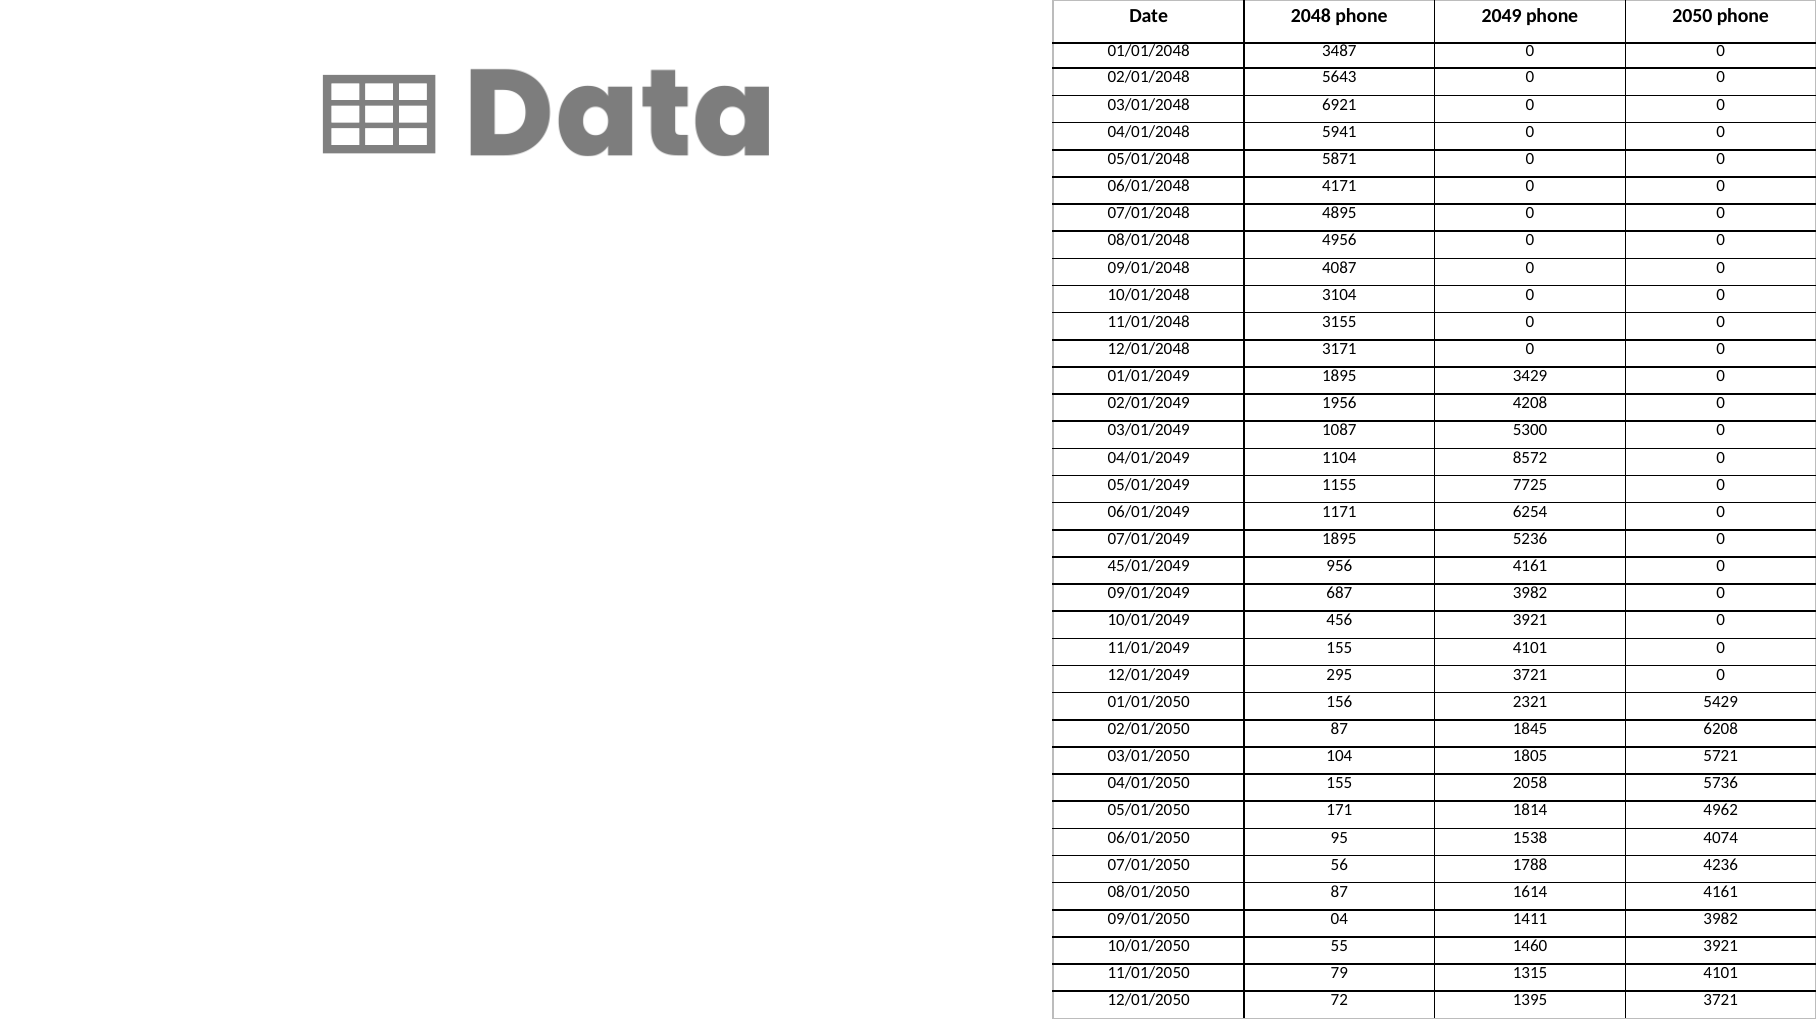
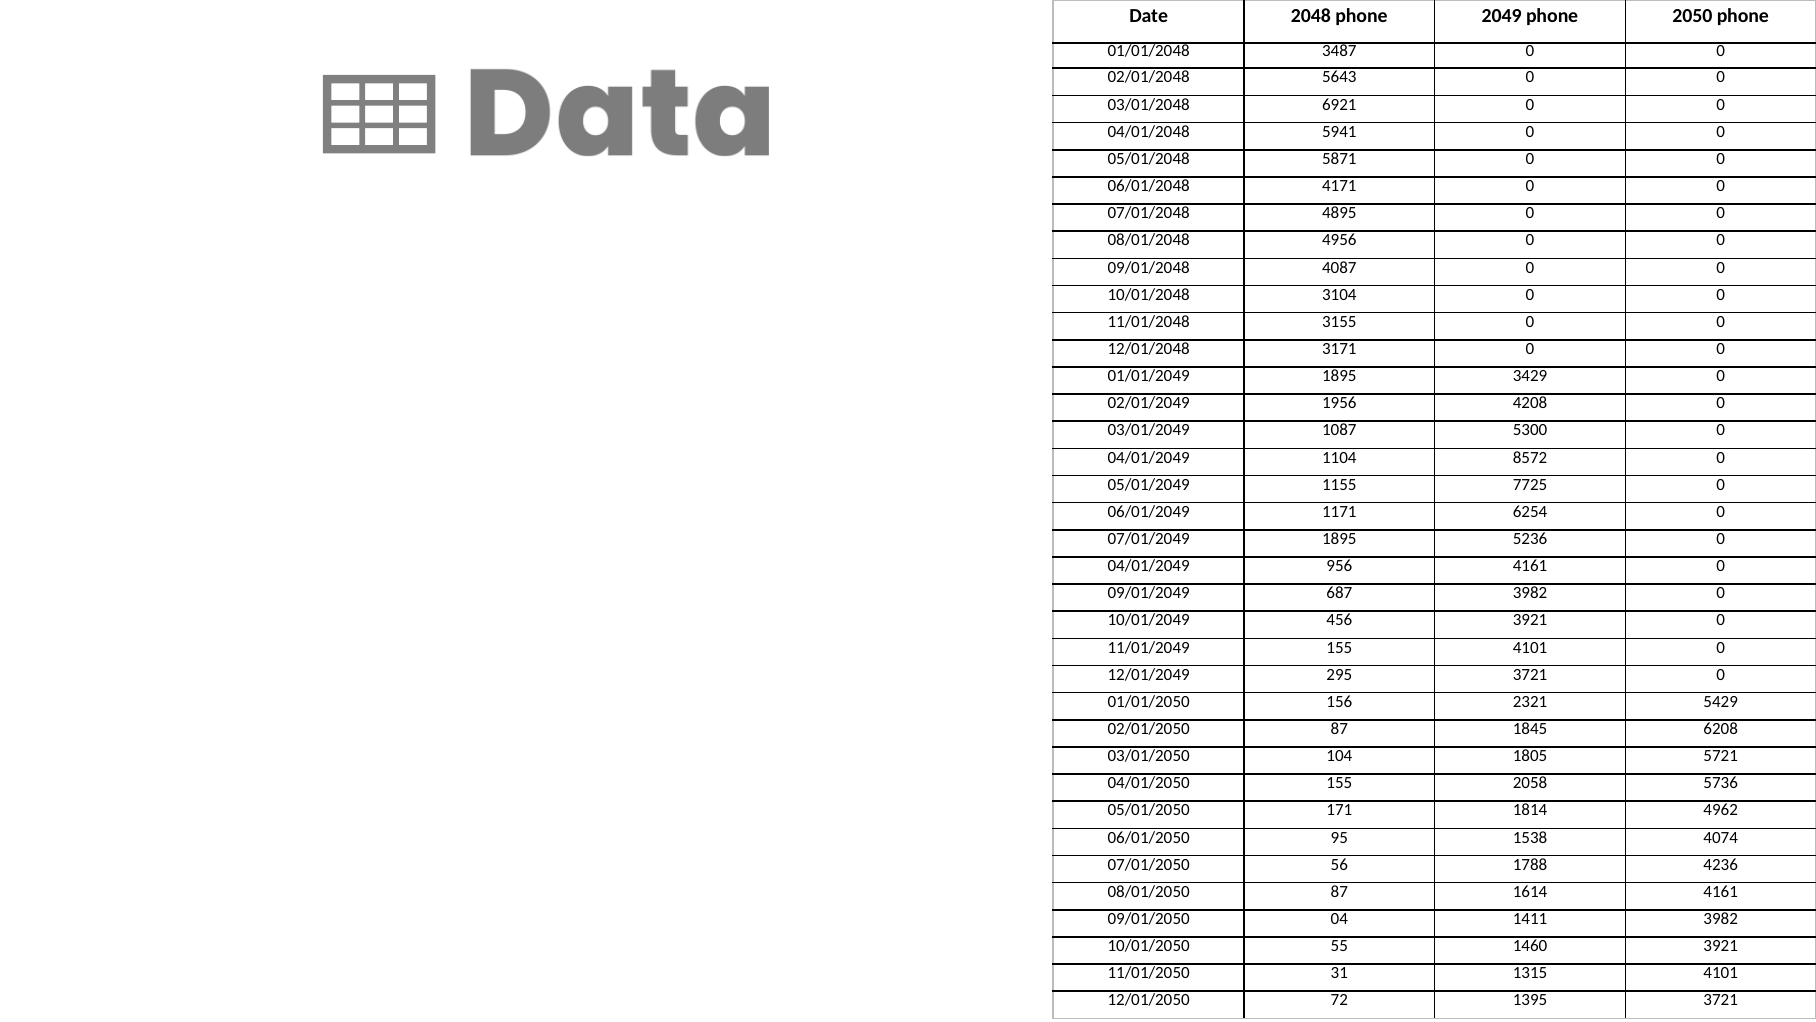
45/01/2049: 45/01/2049 -> 04/01/2049 (1149, 566)
79: 79 -> 31 (1339, 973)
